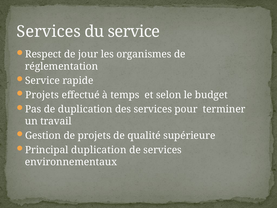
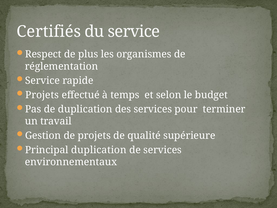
Services: Services -> Certifiés (49, 32)
jour: jour -> plus (88, 54)
